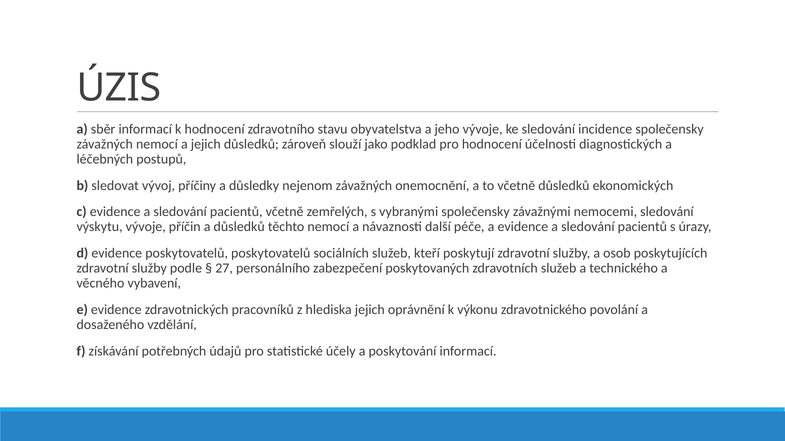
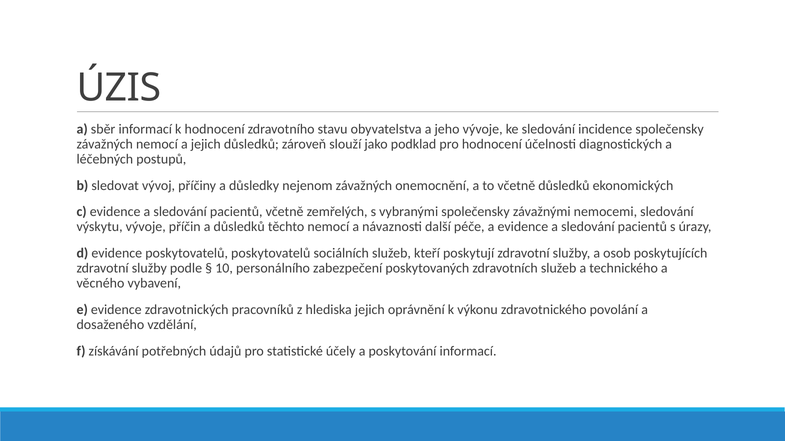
27: 27 -> 10 (224, 269)
